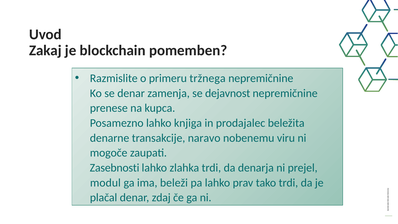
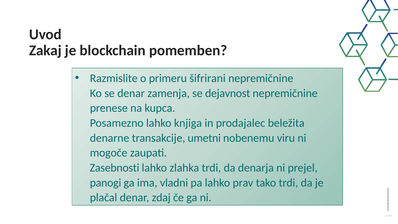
tržnega: tržnega -> šifrirani (208, 78)
naravo: naravo -> umetni (204, 138)
modul: modul -> panogi (106, 183)
beleži: beleži -> vladni (174, 183)
